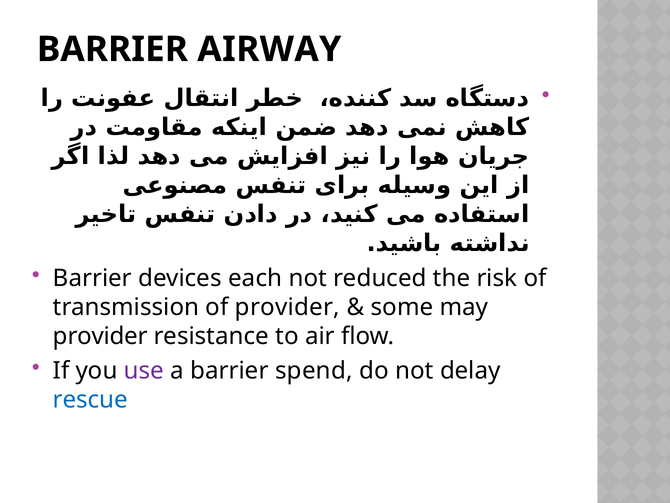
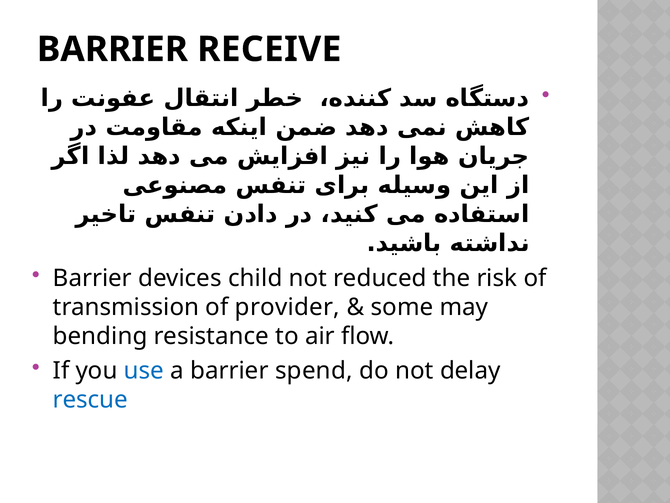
AIRWAY: AIRWAY -> RECEIVE (269, 49)
each: each -> child (255, 278)
provider: provider -> bending (100, 336)
use colour: purple -> blue (144, 370)
